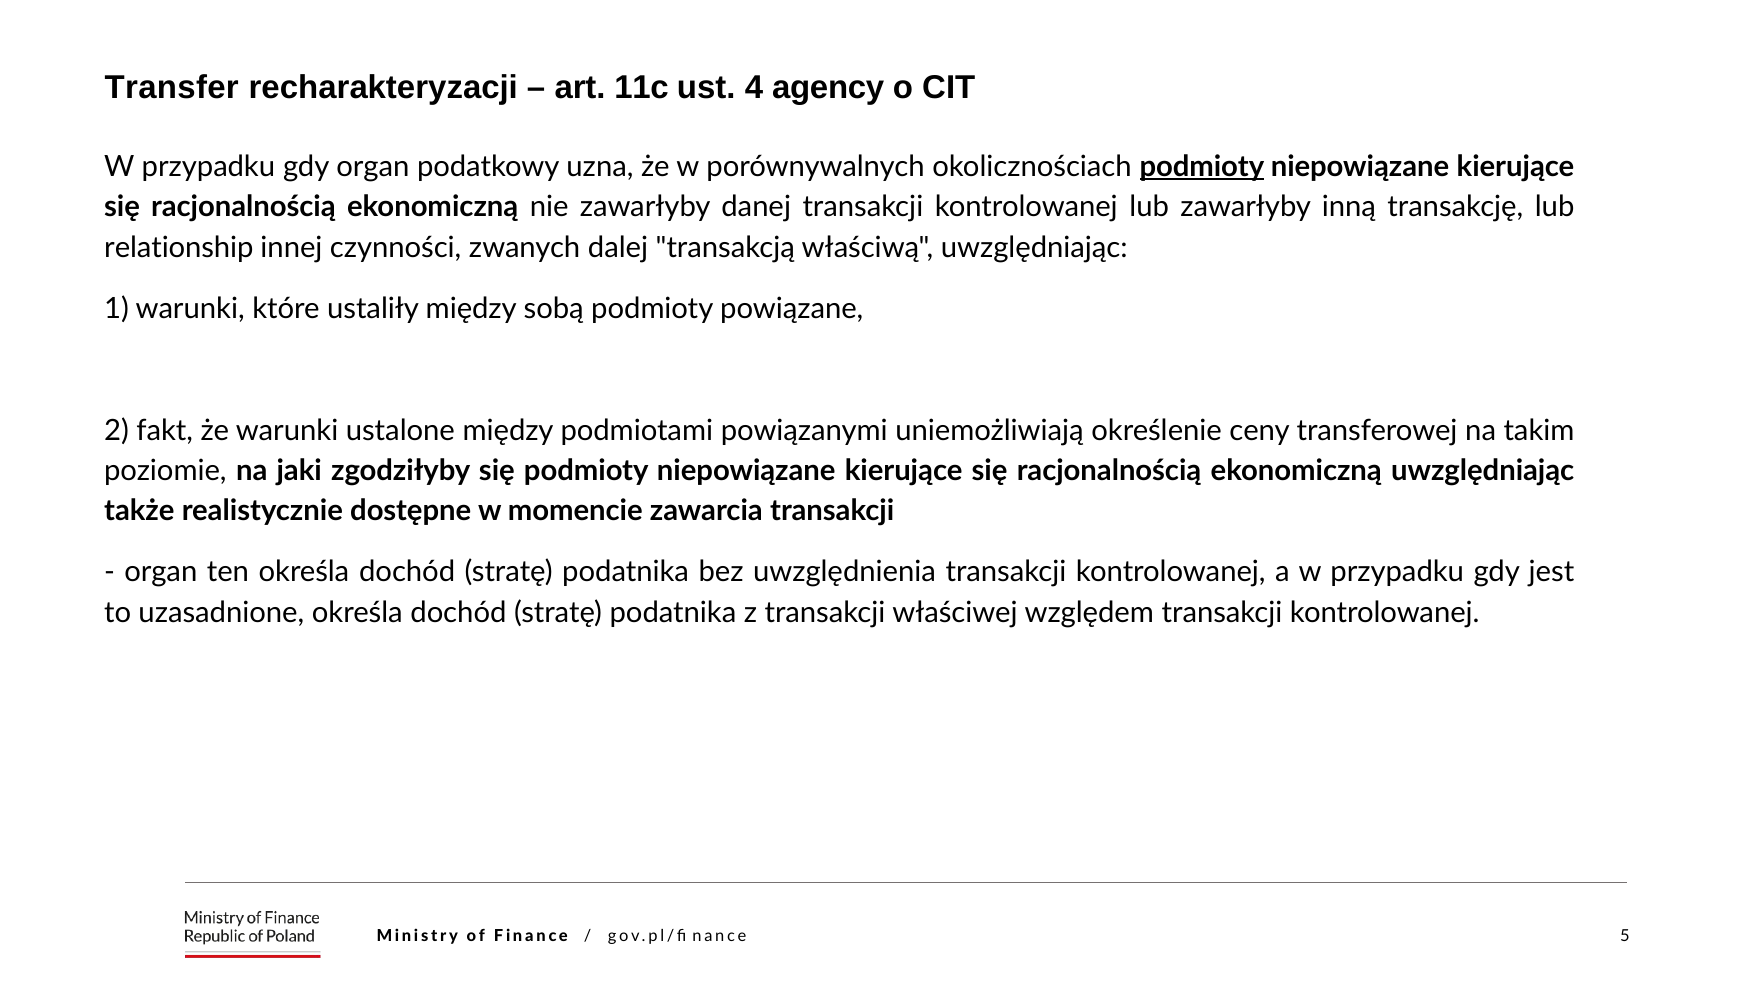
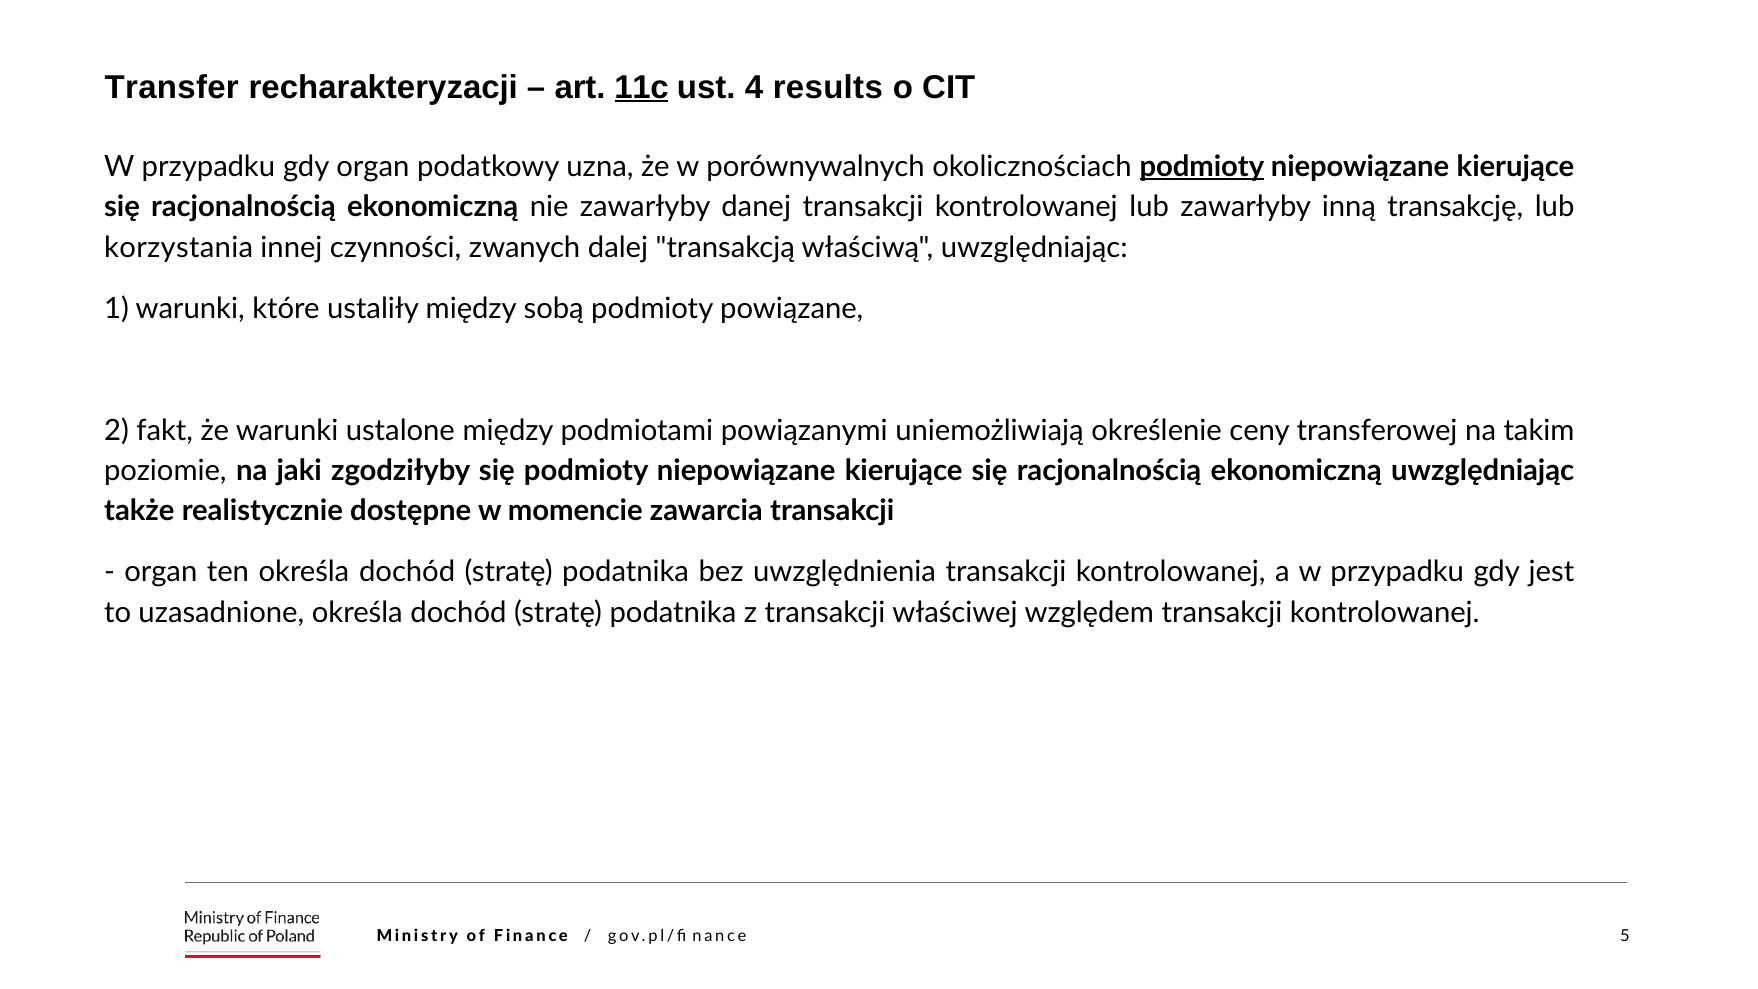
11c underline: none -> present (642, 87)
agency: agency -> results (828, 87)
relationship: relationship -> korzystania (179, 247)
